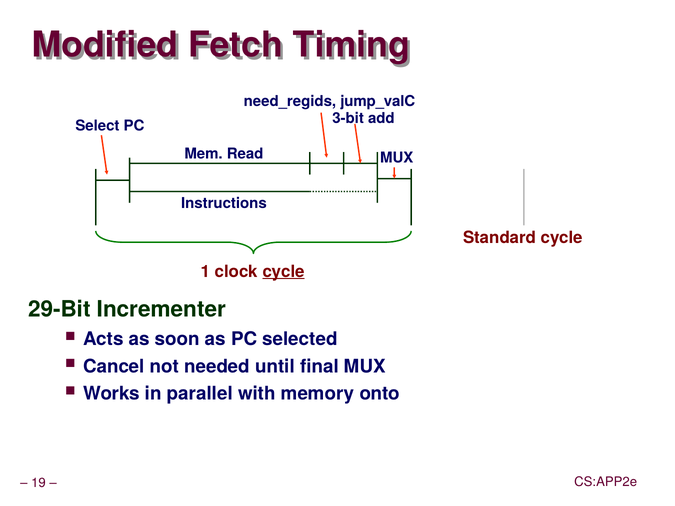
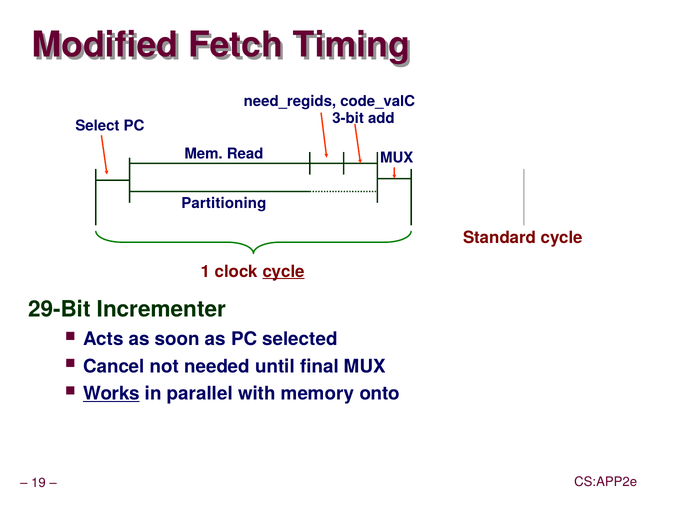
jump_valC: jump_valC -> code_valC (378, 101)
Instructions: Instructions -> Partitioning (224, 203)
Works underline: none -> present (111, 394)
